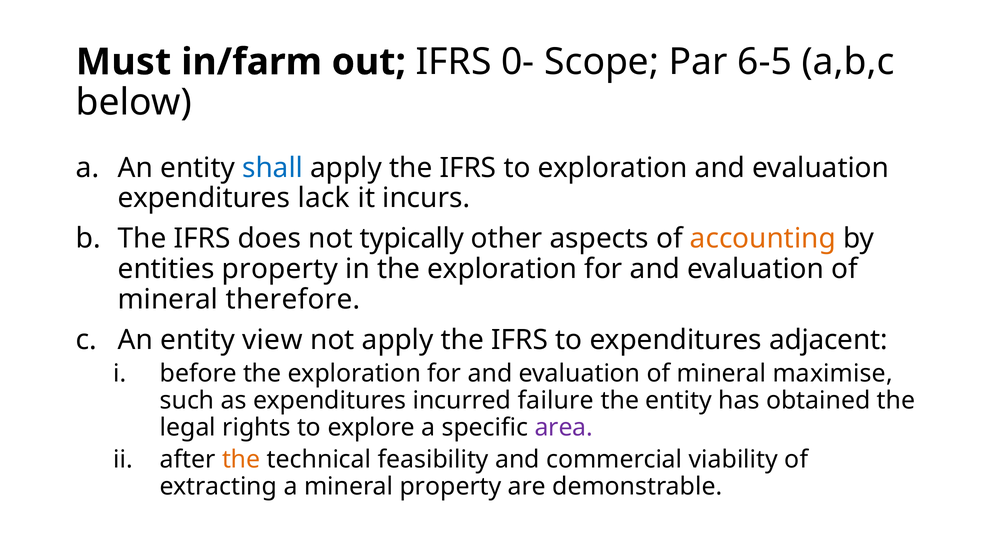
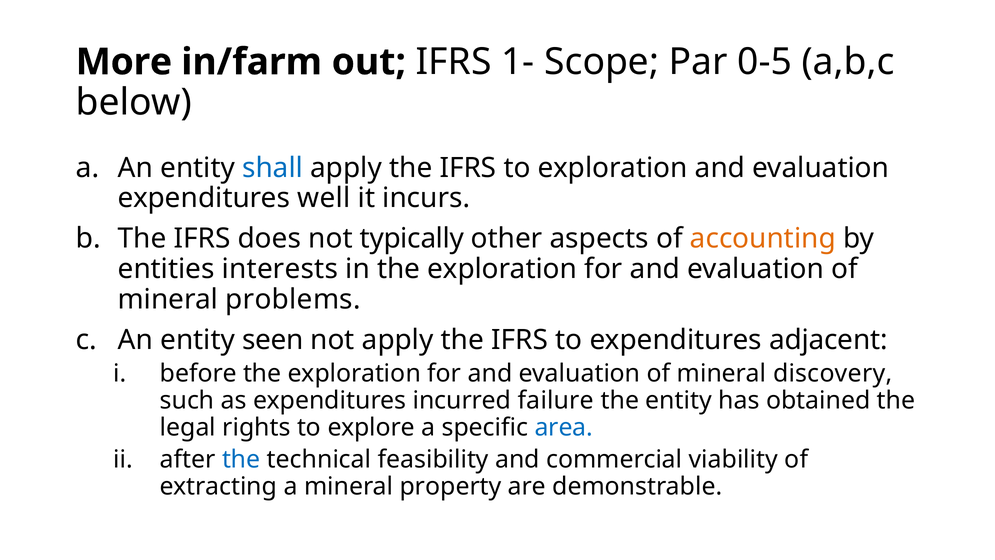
Must: Must -> More (124, 62)
0-: 0- -> 1- (518, 62)
6-5: 6-5 -> 0-5 (765, 62)
lack: lack -> well (324, 198)
entities property: property -> interests (280, 269)
therefore: therefore -> problems (293, 299)
view: view -> seen (273, 340)
maximise: maximise -> discovery (833, 373)
area colour: purple -> blue (564, 427)
the colour: orange -> blue (241, 459)
